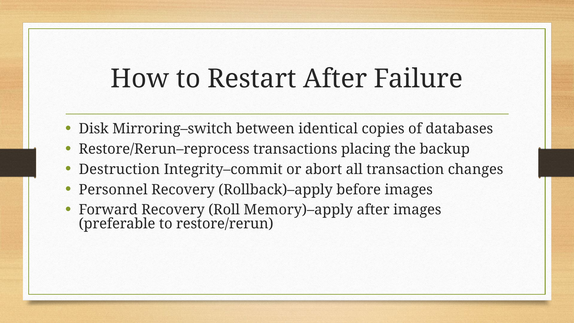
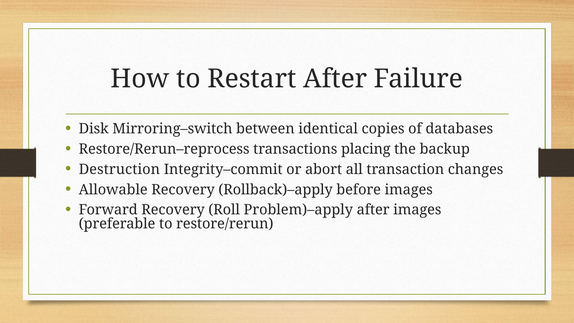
Personnel: Personnel -> Allowable (113, 190)
Memory)–apply: Memory)–apply -> Problem)–apply (298, 210)
